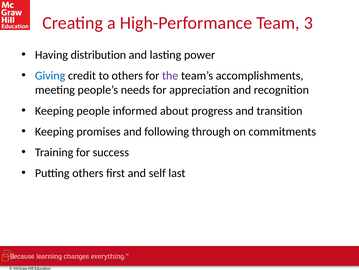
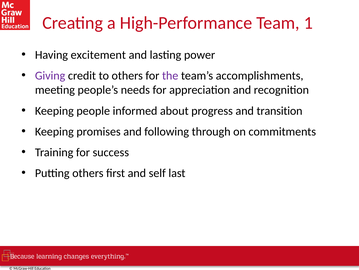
3: 3 -> 1 (308, 23)
distribution: distribution -> excitement (98, 55)
Giving colour: blue -> purple (50, 75)
